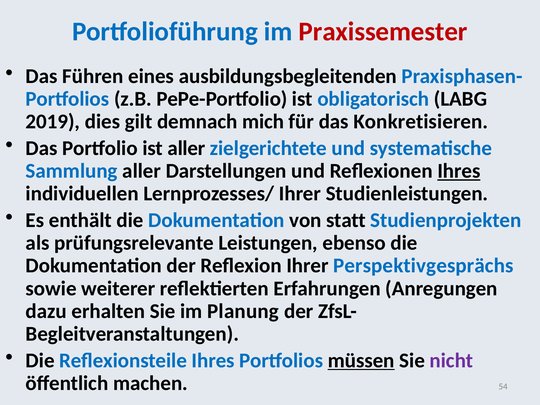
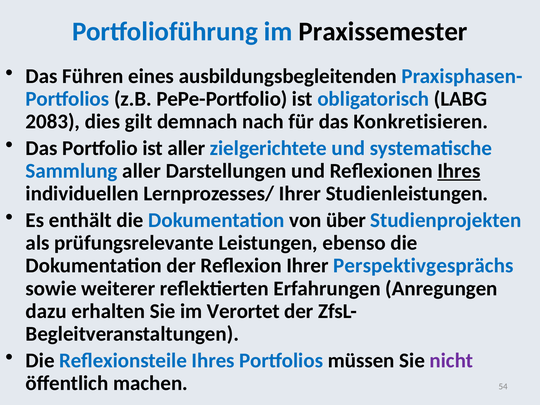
Praxissemester colour: red -> black (383, 32)
2019: 2019 -> 2083 (53, 122)
mich: mich -> nach (263, 122)
statt: statt -> über (346, 220)
Planung: Planung -> Verortet (243, 311)
müssen underline: present -> none (361, 361)
